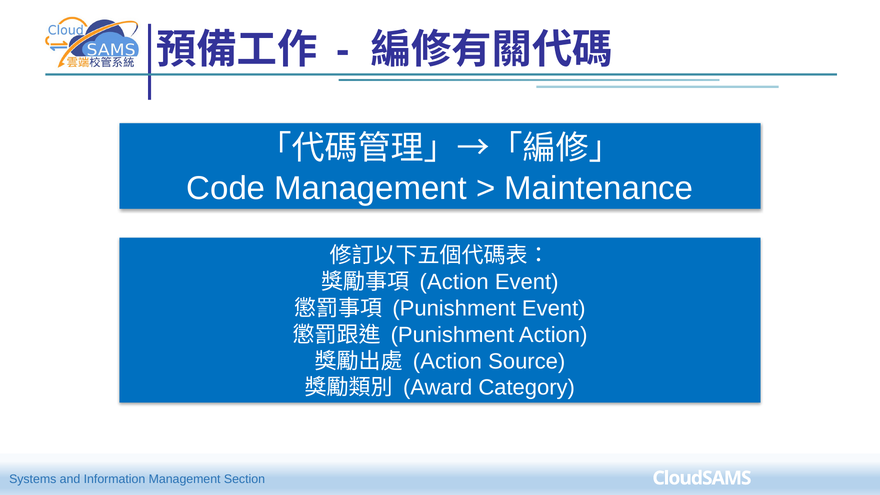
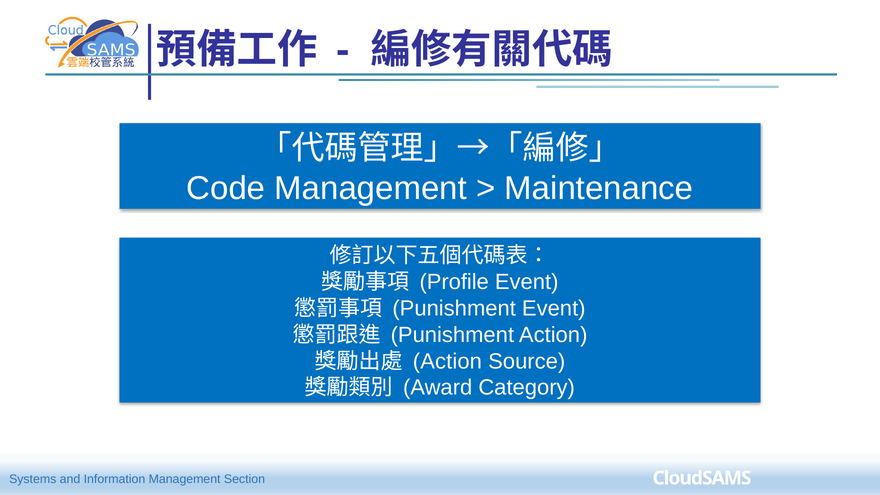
Action: Action -> Profile (454, 282)
